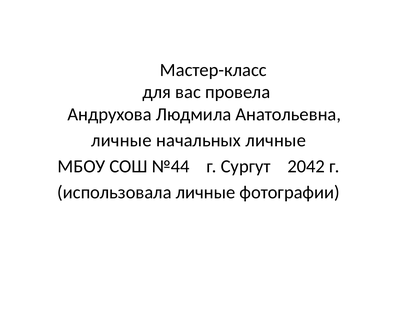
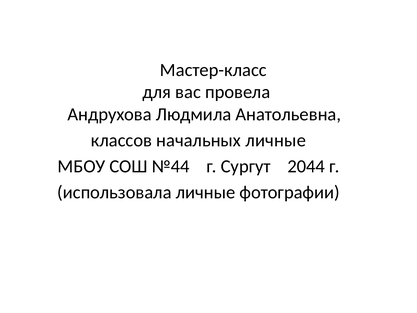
личные: личные -> классов (121, 140)
2042: 2042 -> 2044 (306, 166)
